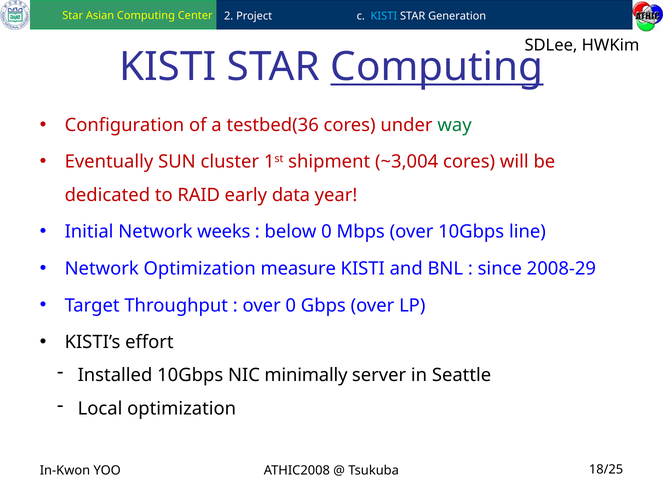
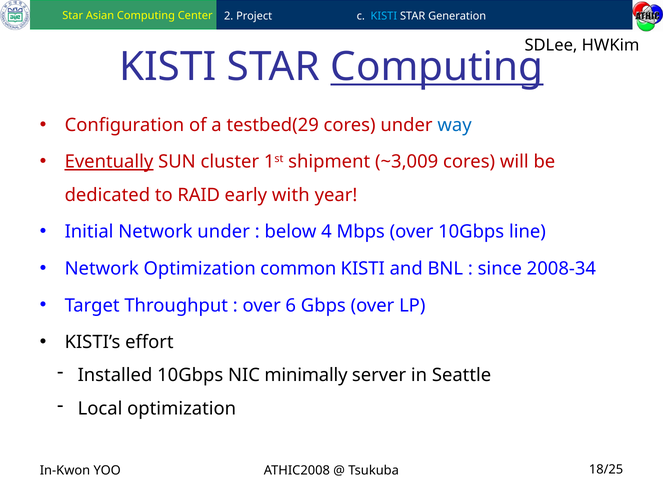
testbed(36: testbed(36 -> testbed(29 (273, 125)
way colour: green -> blue (455, 125)
Eventually underline: none -> present (109, 162)
~3,004: ~3,004 -> ~3,009 (407, 162)
data: data -> with (291, 195)
Network weeks: weeks -> under (224, 232)
below 0: 0 -> 4 (327, 232)
measure: measure -> common (298, 269)
2008-29: 2008-29 -> 2008-34 (561, 269)
over 0: 0 -> 6 (291, 306)
